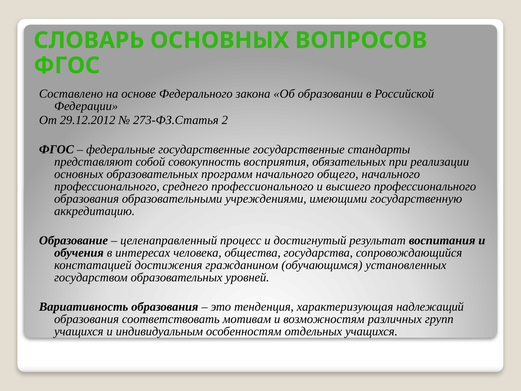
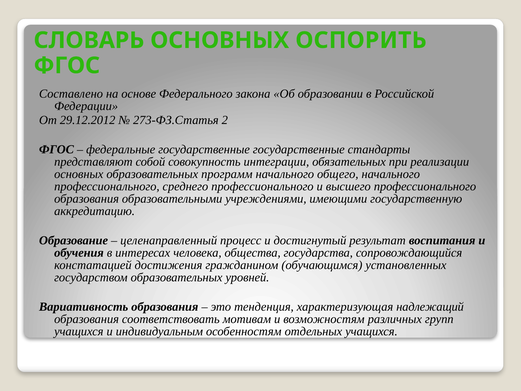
ВОПРОСОВ: ВОПРОСОВ -> ОСПОРИТЬ (361, 40)
восприятия: восприятия -> интеграции (276, 162)
